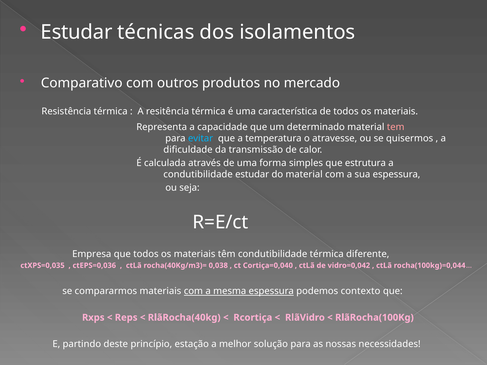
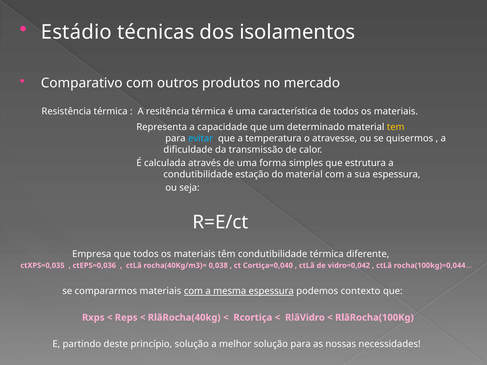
Estudar: Estudar -> Estádio (76, 32)
tem colour: pink -> yellow (396, 127)
condutibilidade estudar: estudar -> estação (252, 174)
princípio estação: estação -> solução (192, 344)
